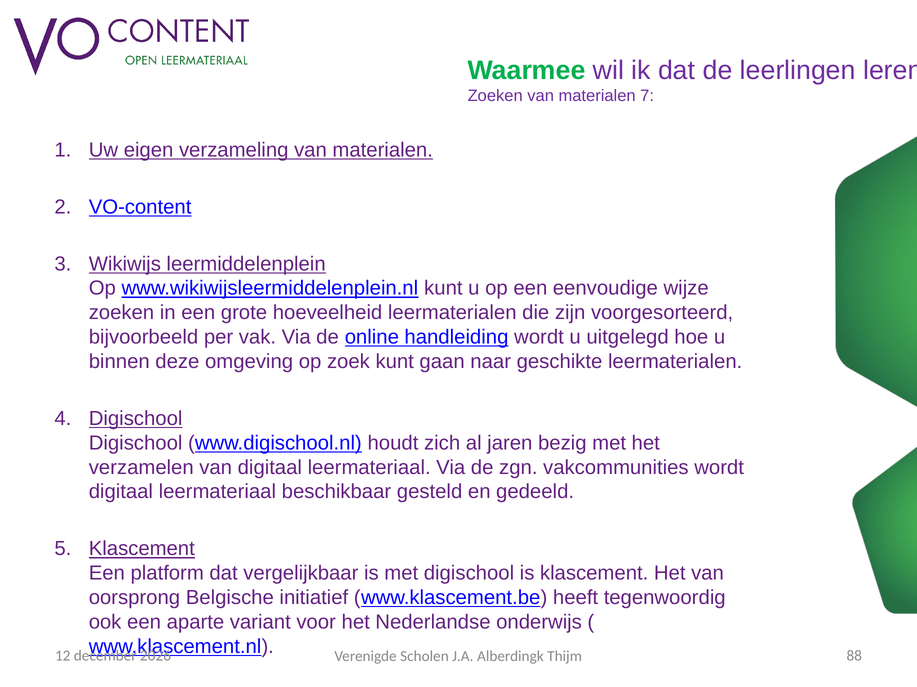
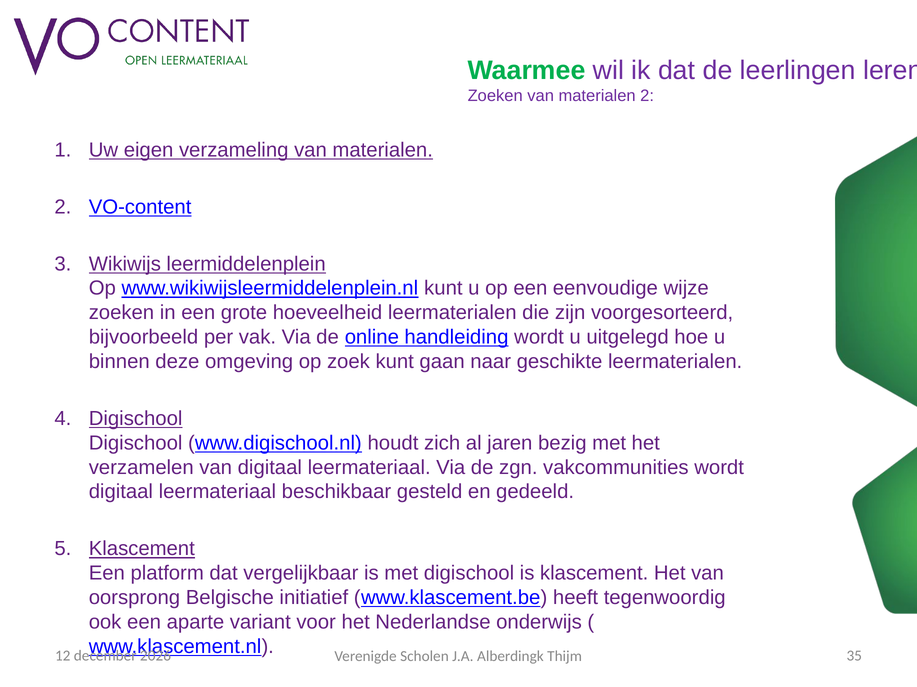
Zoeken van materialen 7: 7 -> 2 (647, 96)
88: 88 -> 35 (854, 657)
